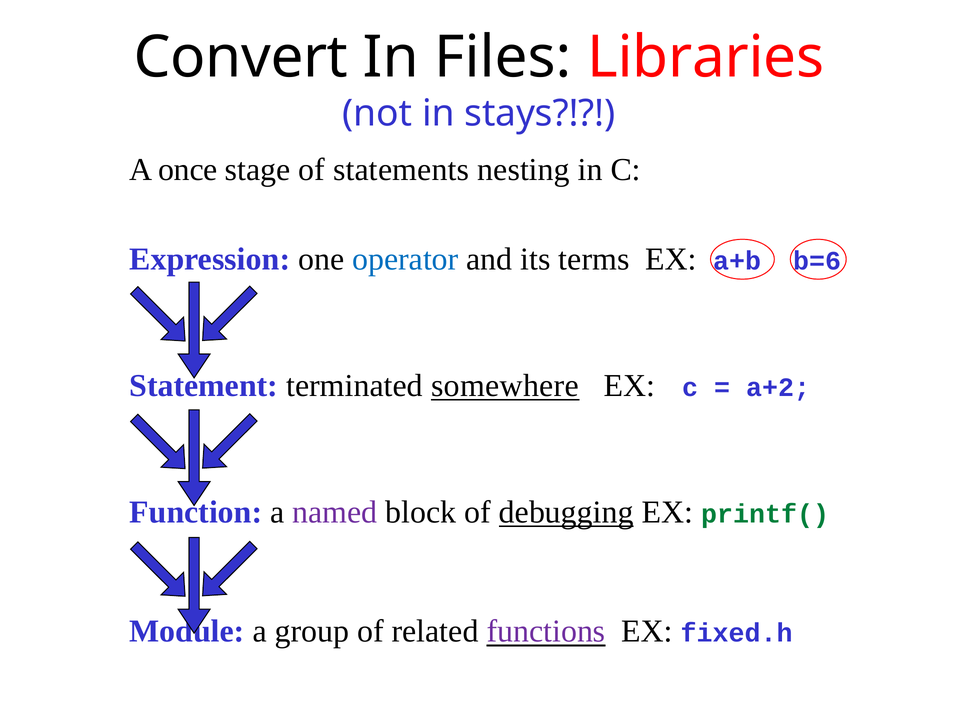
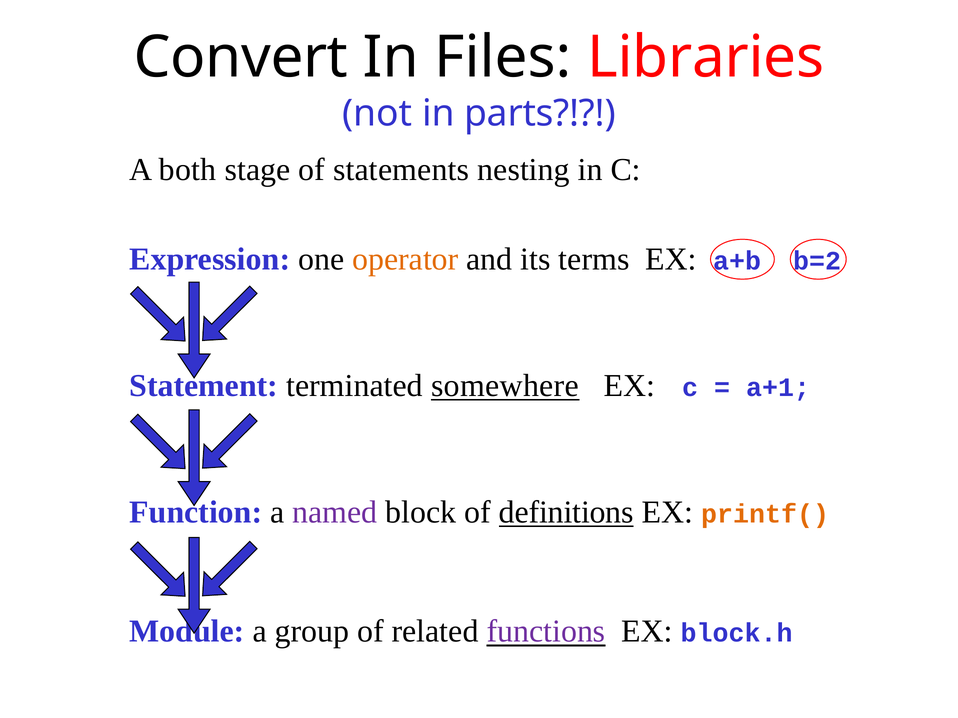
stays: stays -> parts (540, 114)
once: once -> both (188, 170)
operator colour: blue -> orange (405, 259)
b=6: b=6 -> b=2 (817, 261)
a+2: a+2 -> a+1 (778, 388)
debugging: debugging -> definitions (566, 513)
printf( colour: green -> orange (765, 514)
fixed.h: fixed.h -> block.h (737, 634)
